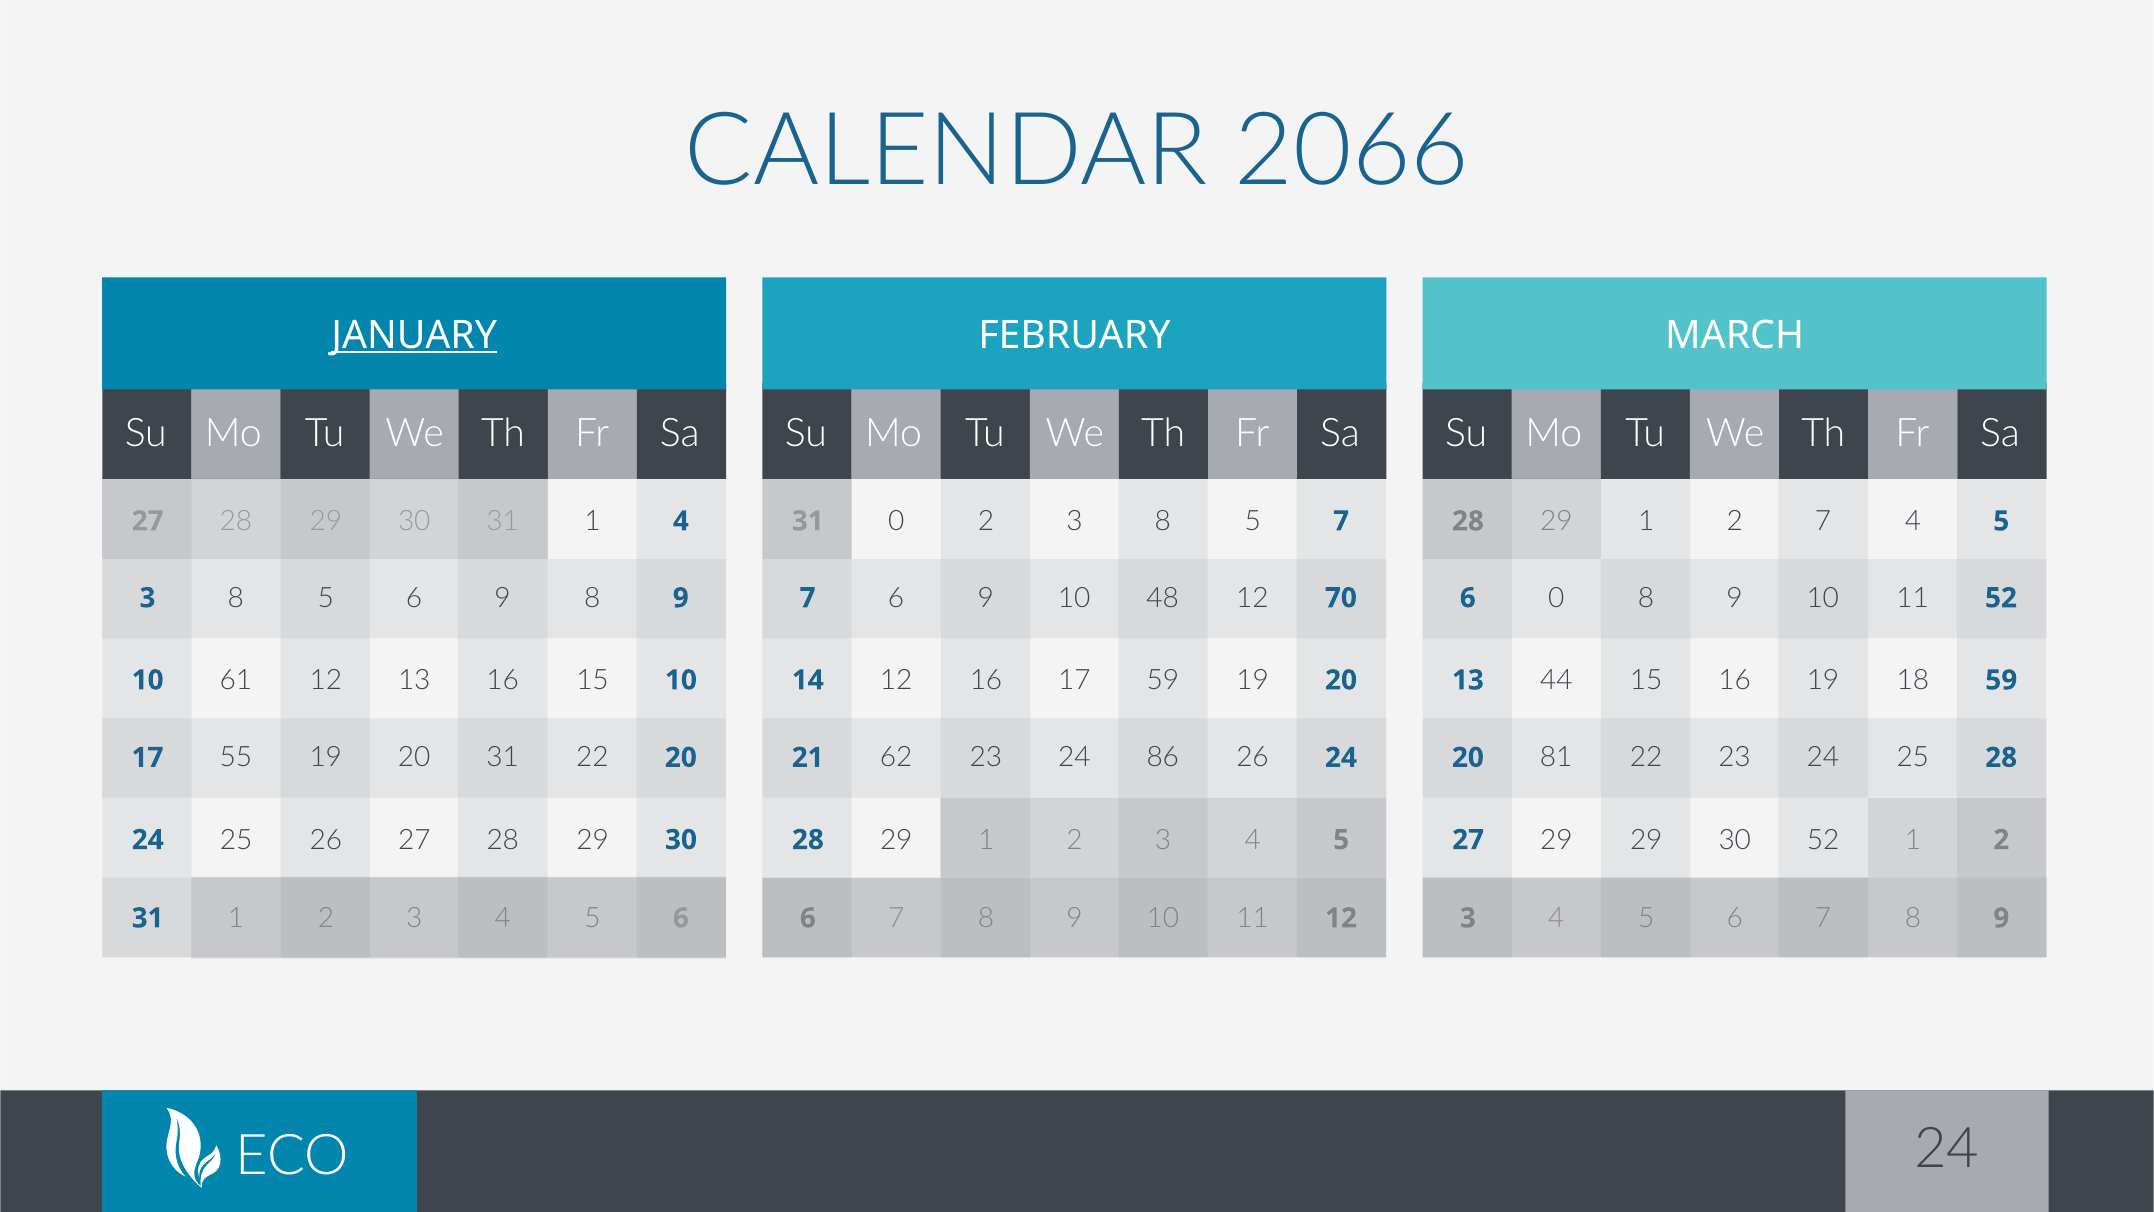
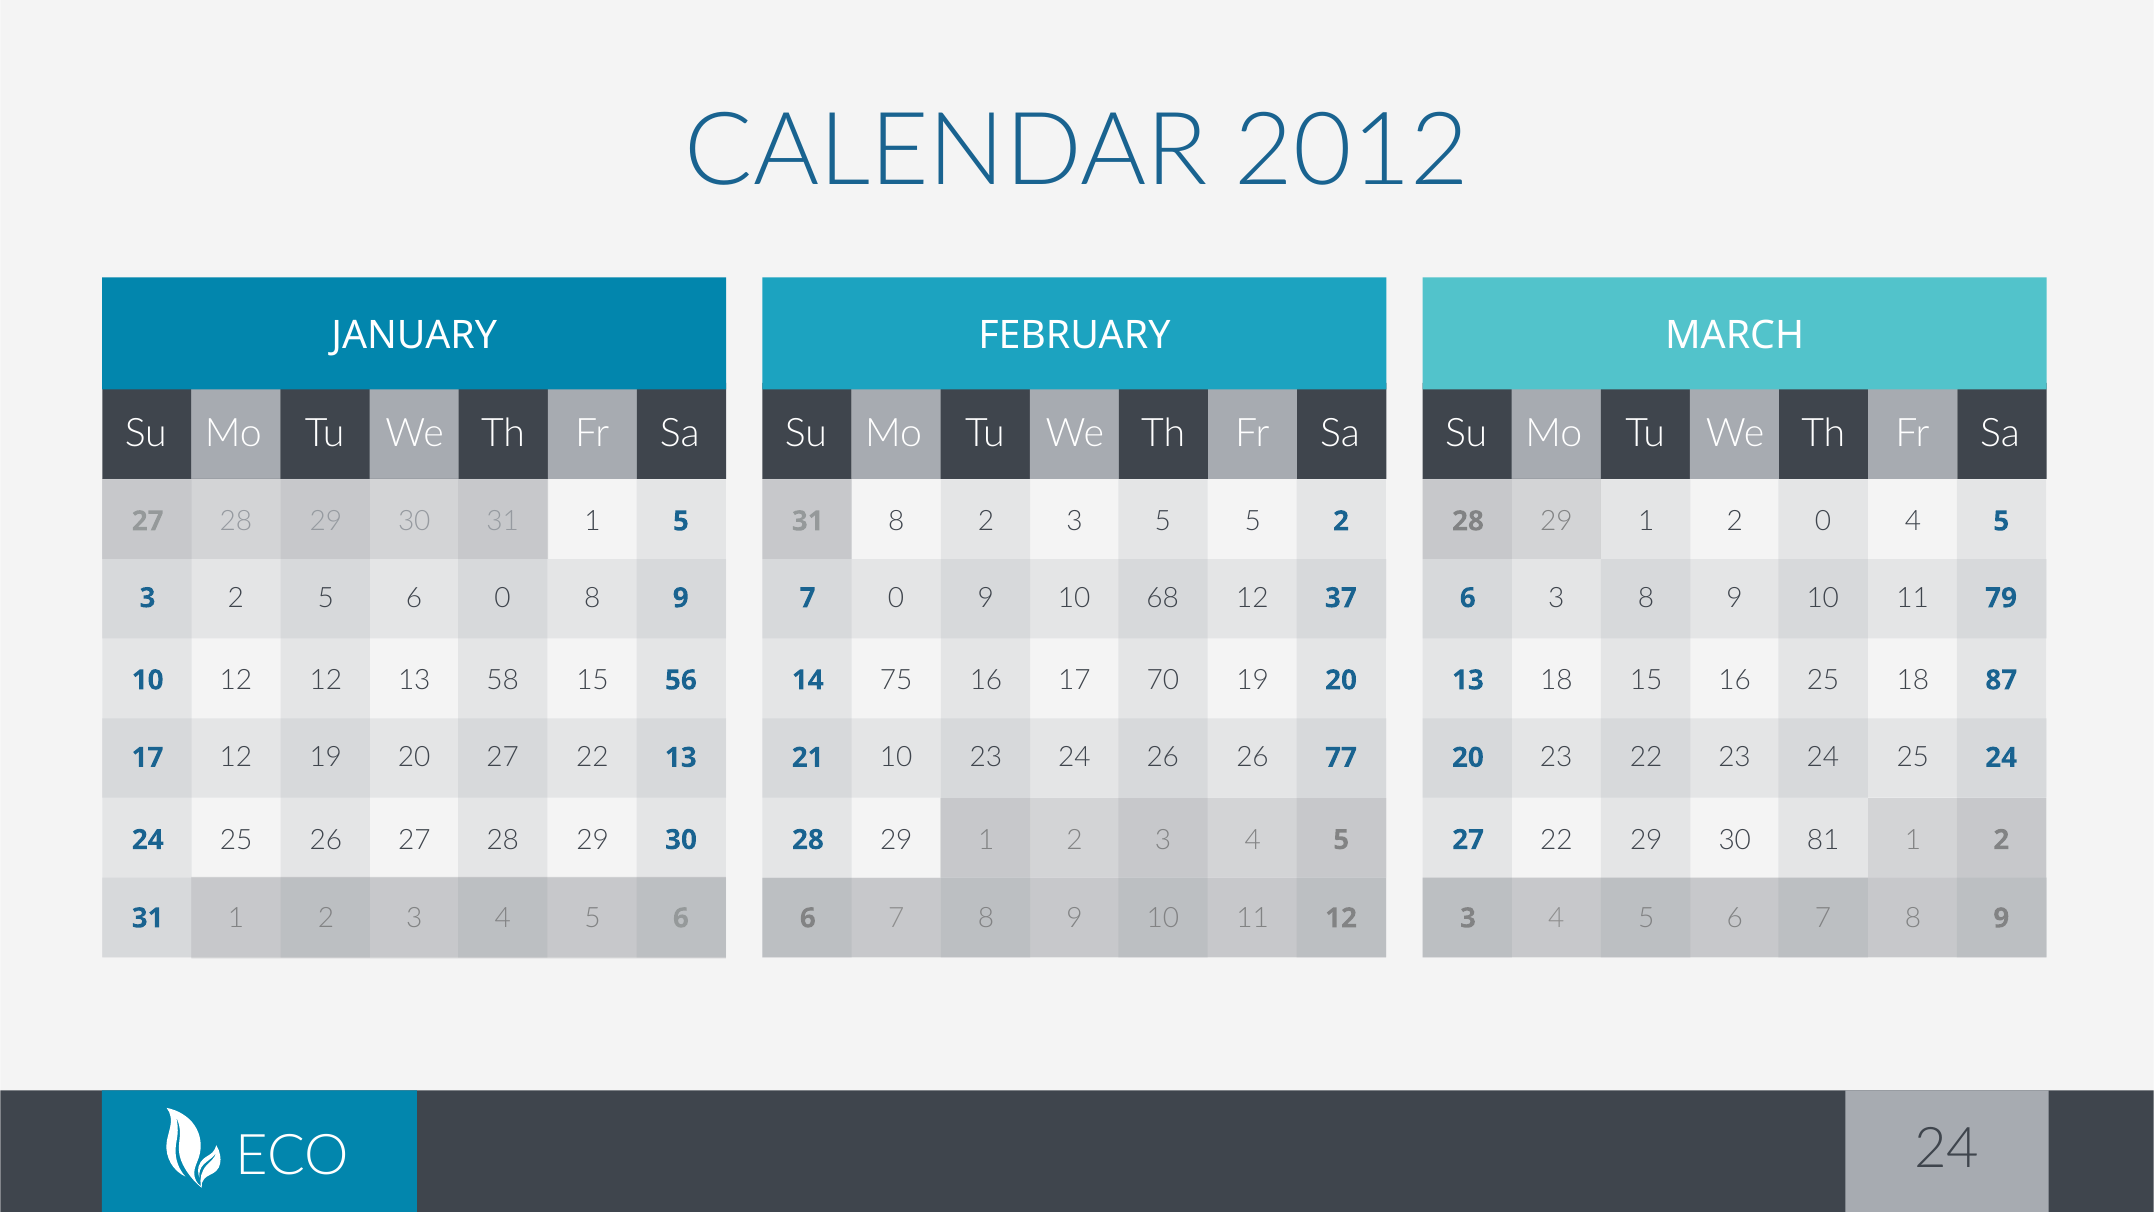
2066: 2066 -> 2012 (1352, 151)
JANUARY underline: present -> none (414, 335)
1 4: 4 -> 5 (681, 521)
8: 8 -> 5 (1163, 521)
7: 7 -> 2 (1341, 521)
2 7: 7 -> 0 (1823, 521)
0: 0 -> 8 (896, 521)
6 9: 9 -> 0 (502, 598)
48: 48 -> 68 (1163, 598)
70: 70 -> 37 (1341, 598)
11 52: 52 -> 79 (2001, 598)
8: 8 -> 2 (236, 598)
7 6: 6 -> 0 (896, 598)
0: 0 -> 3 (1556, 598)
13 16: 16 -> 58 (503, 680)
15 10: 10 -> 56 (681, 680)
17 59: 59 -> 70 (1163, 680)
16 19: 19 -> 25 (1823, 680)
18 59: 59 -> 87 (2001, 680)
10 61: 61 -> 12 (236, 680)
14 12: 12 -> 75 (896, 680)
13 44: 44 -> 18 (1556, 680)
20 31: 31 -> 27 (503, 757)
20: 20 -> 13 (681, 757)
24 86: 86 -> 26 (1163, 757)
24: 24 -> 77 (1341, 757)
25 28: 28 -> 24 (2001, 757)
17 55: 55 -> 12 (236, 757)
21 62: 62 -> 10 (896, 757)
20 81: 81 -> 23 (1556, 757)
30 52: 52 -> 81 (1823, 840)
27 29: 29 -> 22 (1556, 840)
